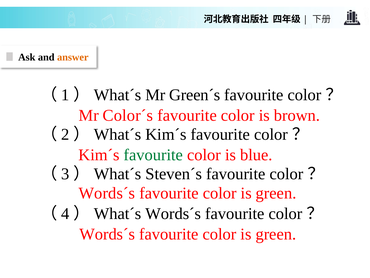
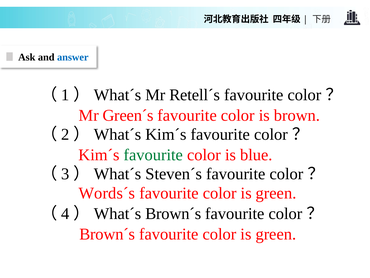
answer colour: orange -> blue (73, 57)
Green´s: Green´s -> Retell´s (195, 95)
Color´s: Color´s -> Green´s (128, 115)
Words´s: Words´s -> Brown´s (173, 213)
Words´s: Words´s -> Brown´s (107, 234)
